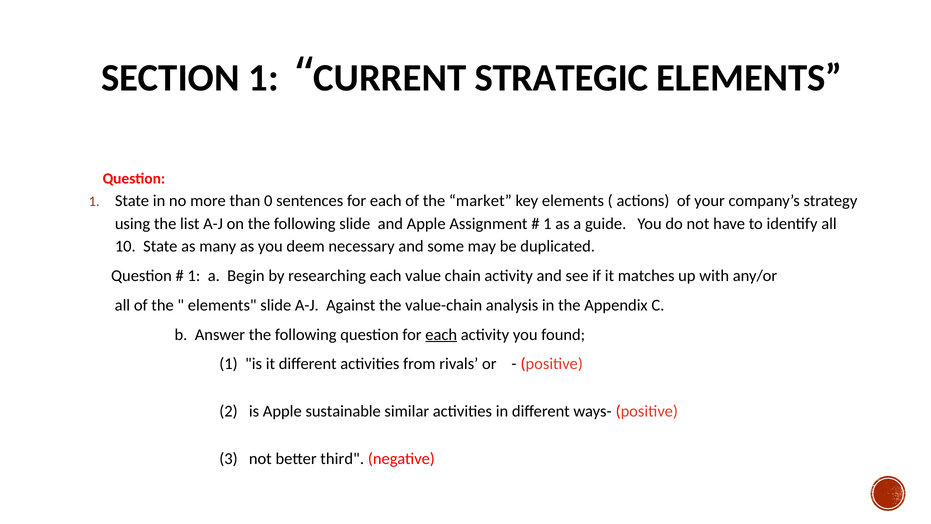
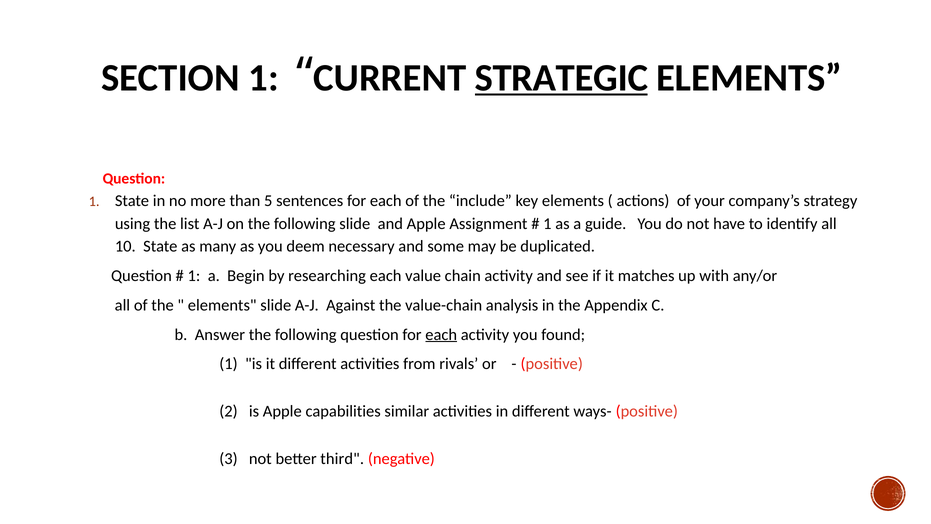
STRATEGIC underline: none -> present (561, 78)
0: 0 -> 5 (268, 201)
market: market -> include (480, 201)
sustainable: sustainable -> capabilities (343, 411)
